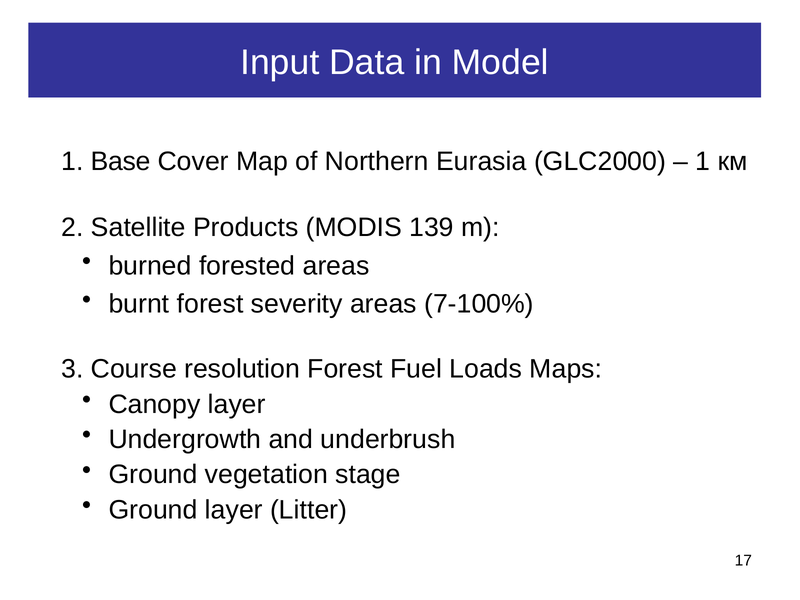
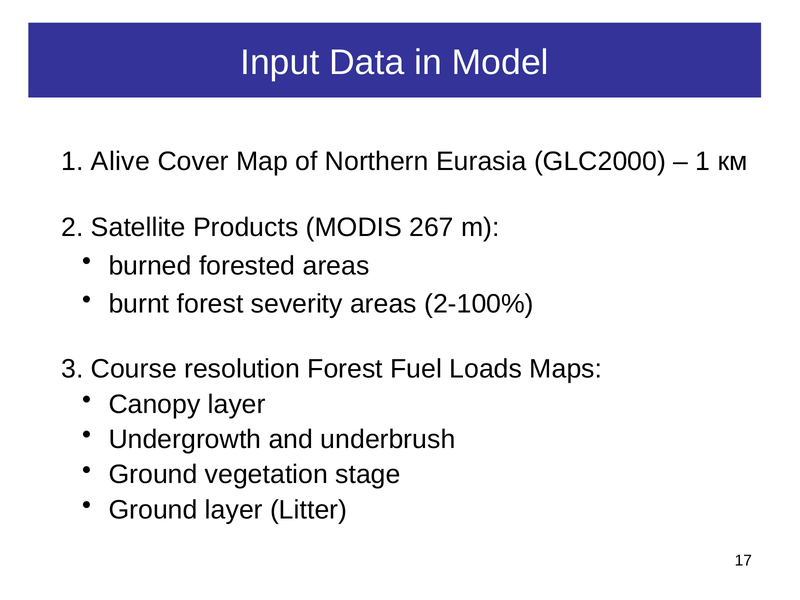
Base: Base -> Alive (120, 161)
139: 139 -> 267 (432, 227)
7-100%: 7-100% -> 2-100% (479, 304)
